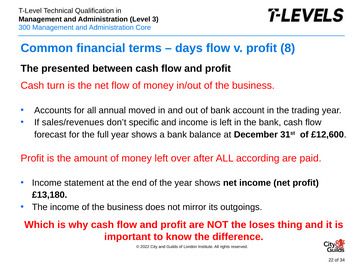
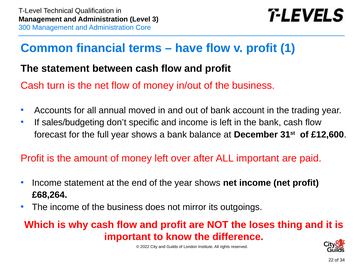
days: days -> have (189, 48)
8: 8 -> 1 (288, 48)
The presented: presented -> statement (65, 69)
sales/revenues: sales/revenues -> sales/budgeting (73, 123)
ALL according: according -> important (258, 158)
£13,180: £13,180 -> £68,264 (50, 195)
